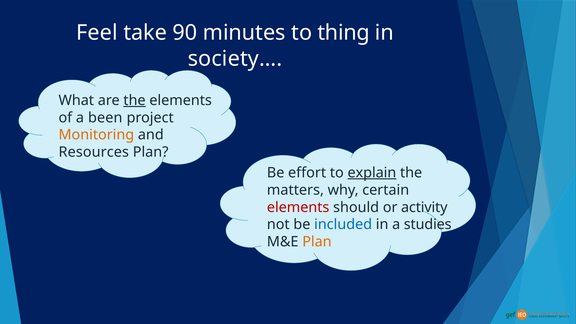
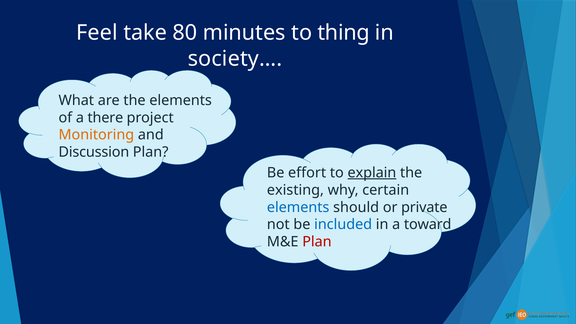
90: 90 -> 80 (185, 33)
the underline: present -> none (135, 100)
been: been -> there (105, 118)
Resources: Resources -> Discussion (94, 152)
matters: matters -> existing (295, 190)
elements colour: red -> blue (298, 207)
activity: activity -> private (424, 207)
studies: studies -> toward (428, 225)
Plan colour: orange -> red (317, 242)
